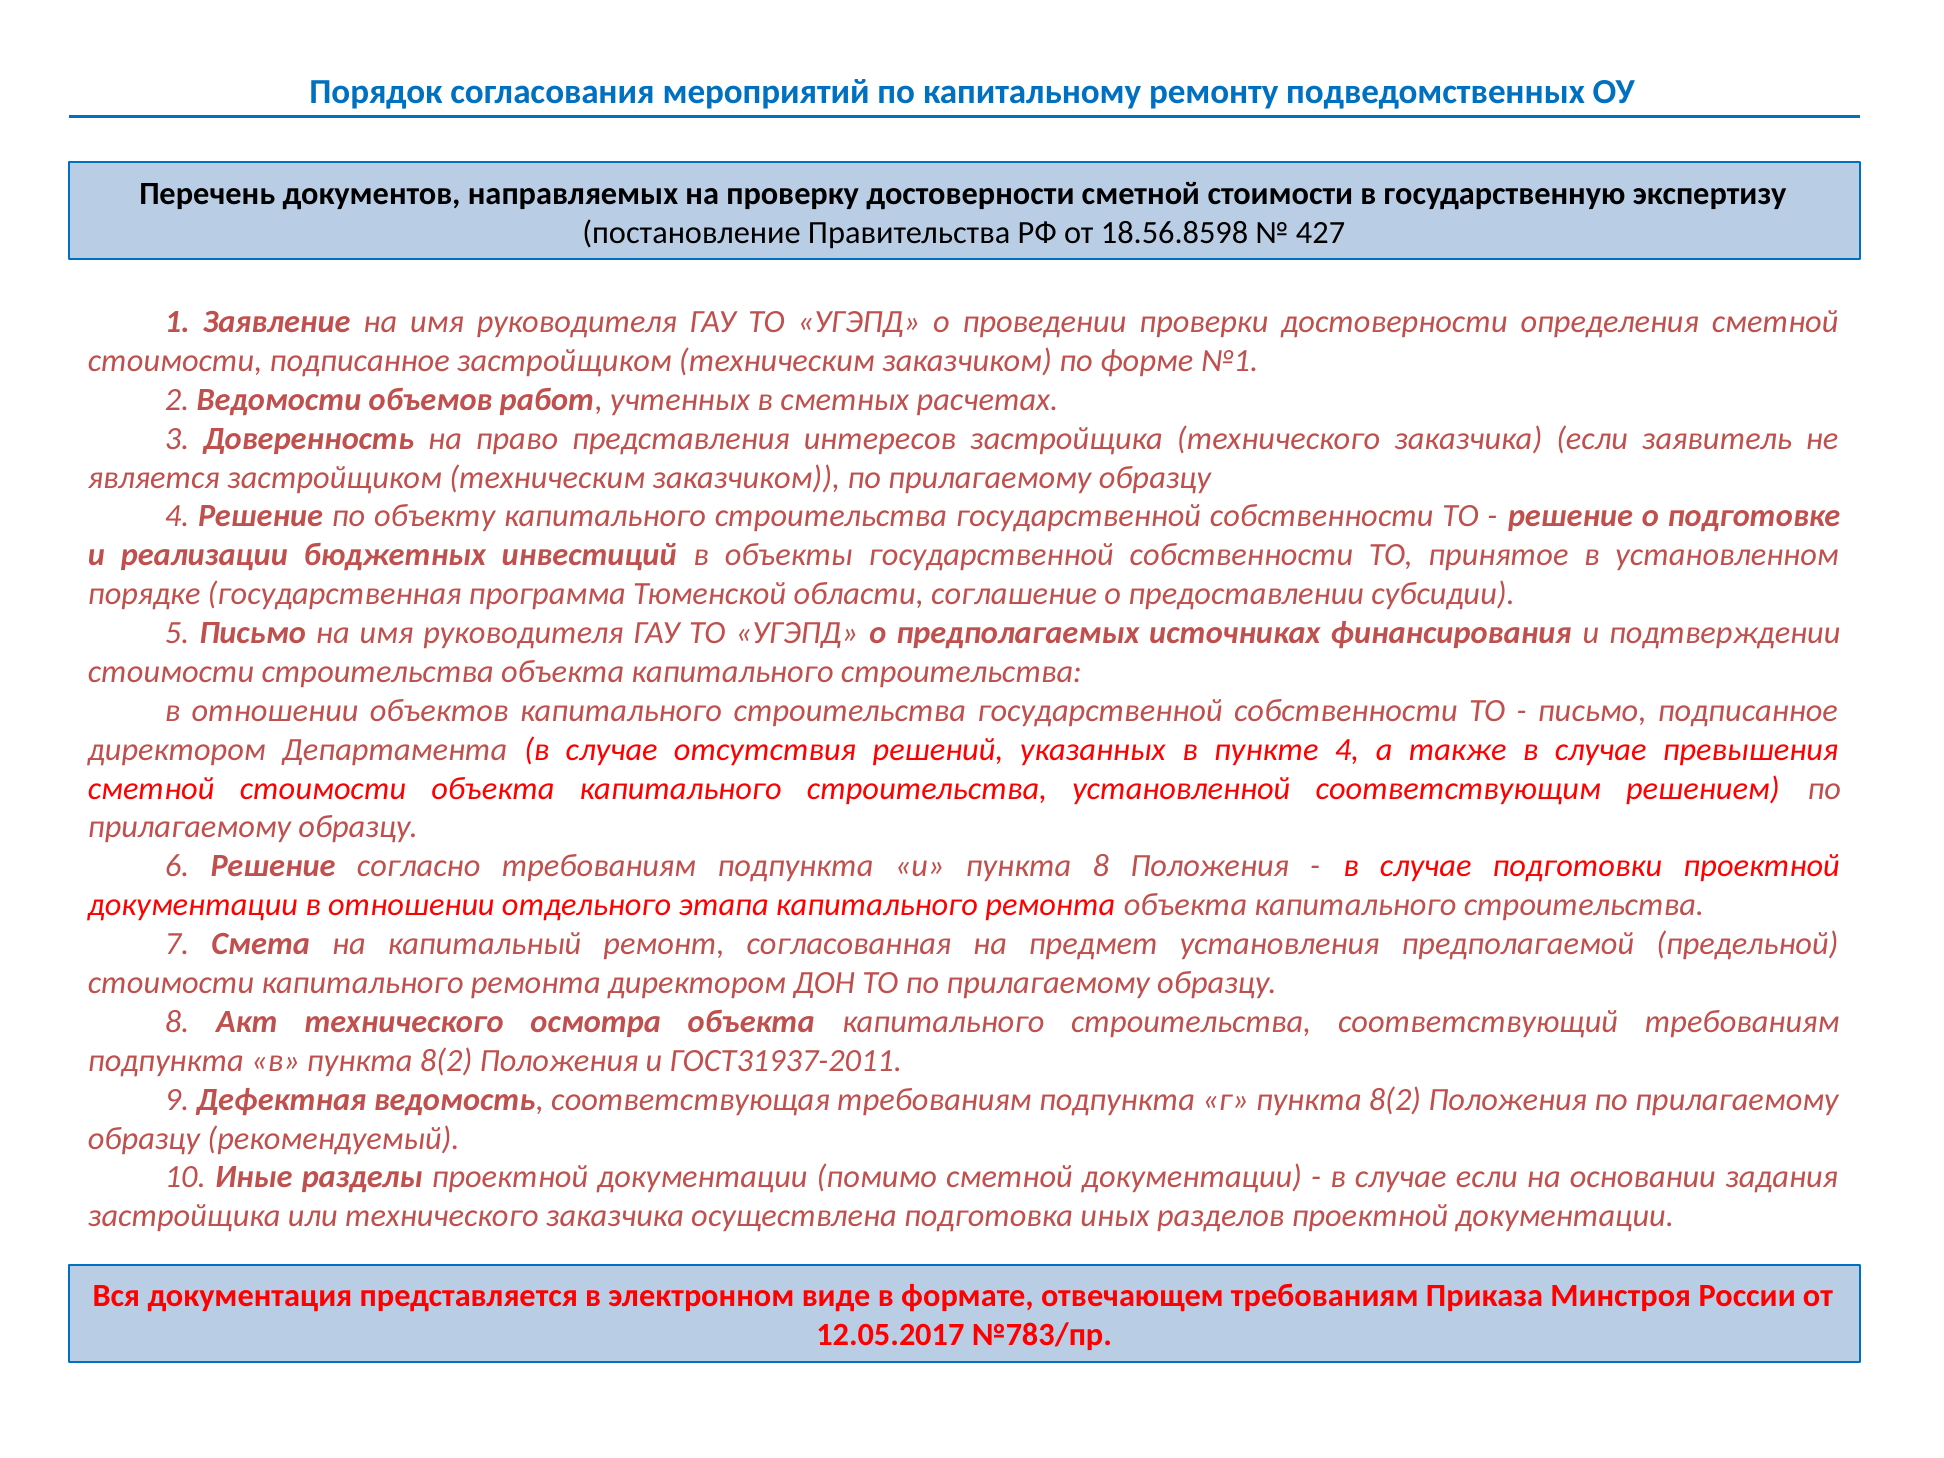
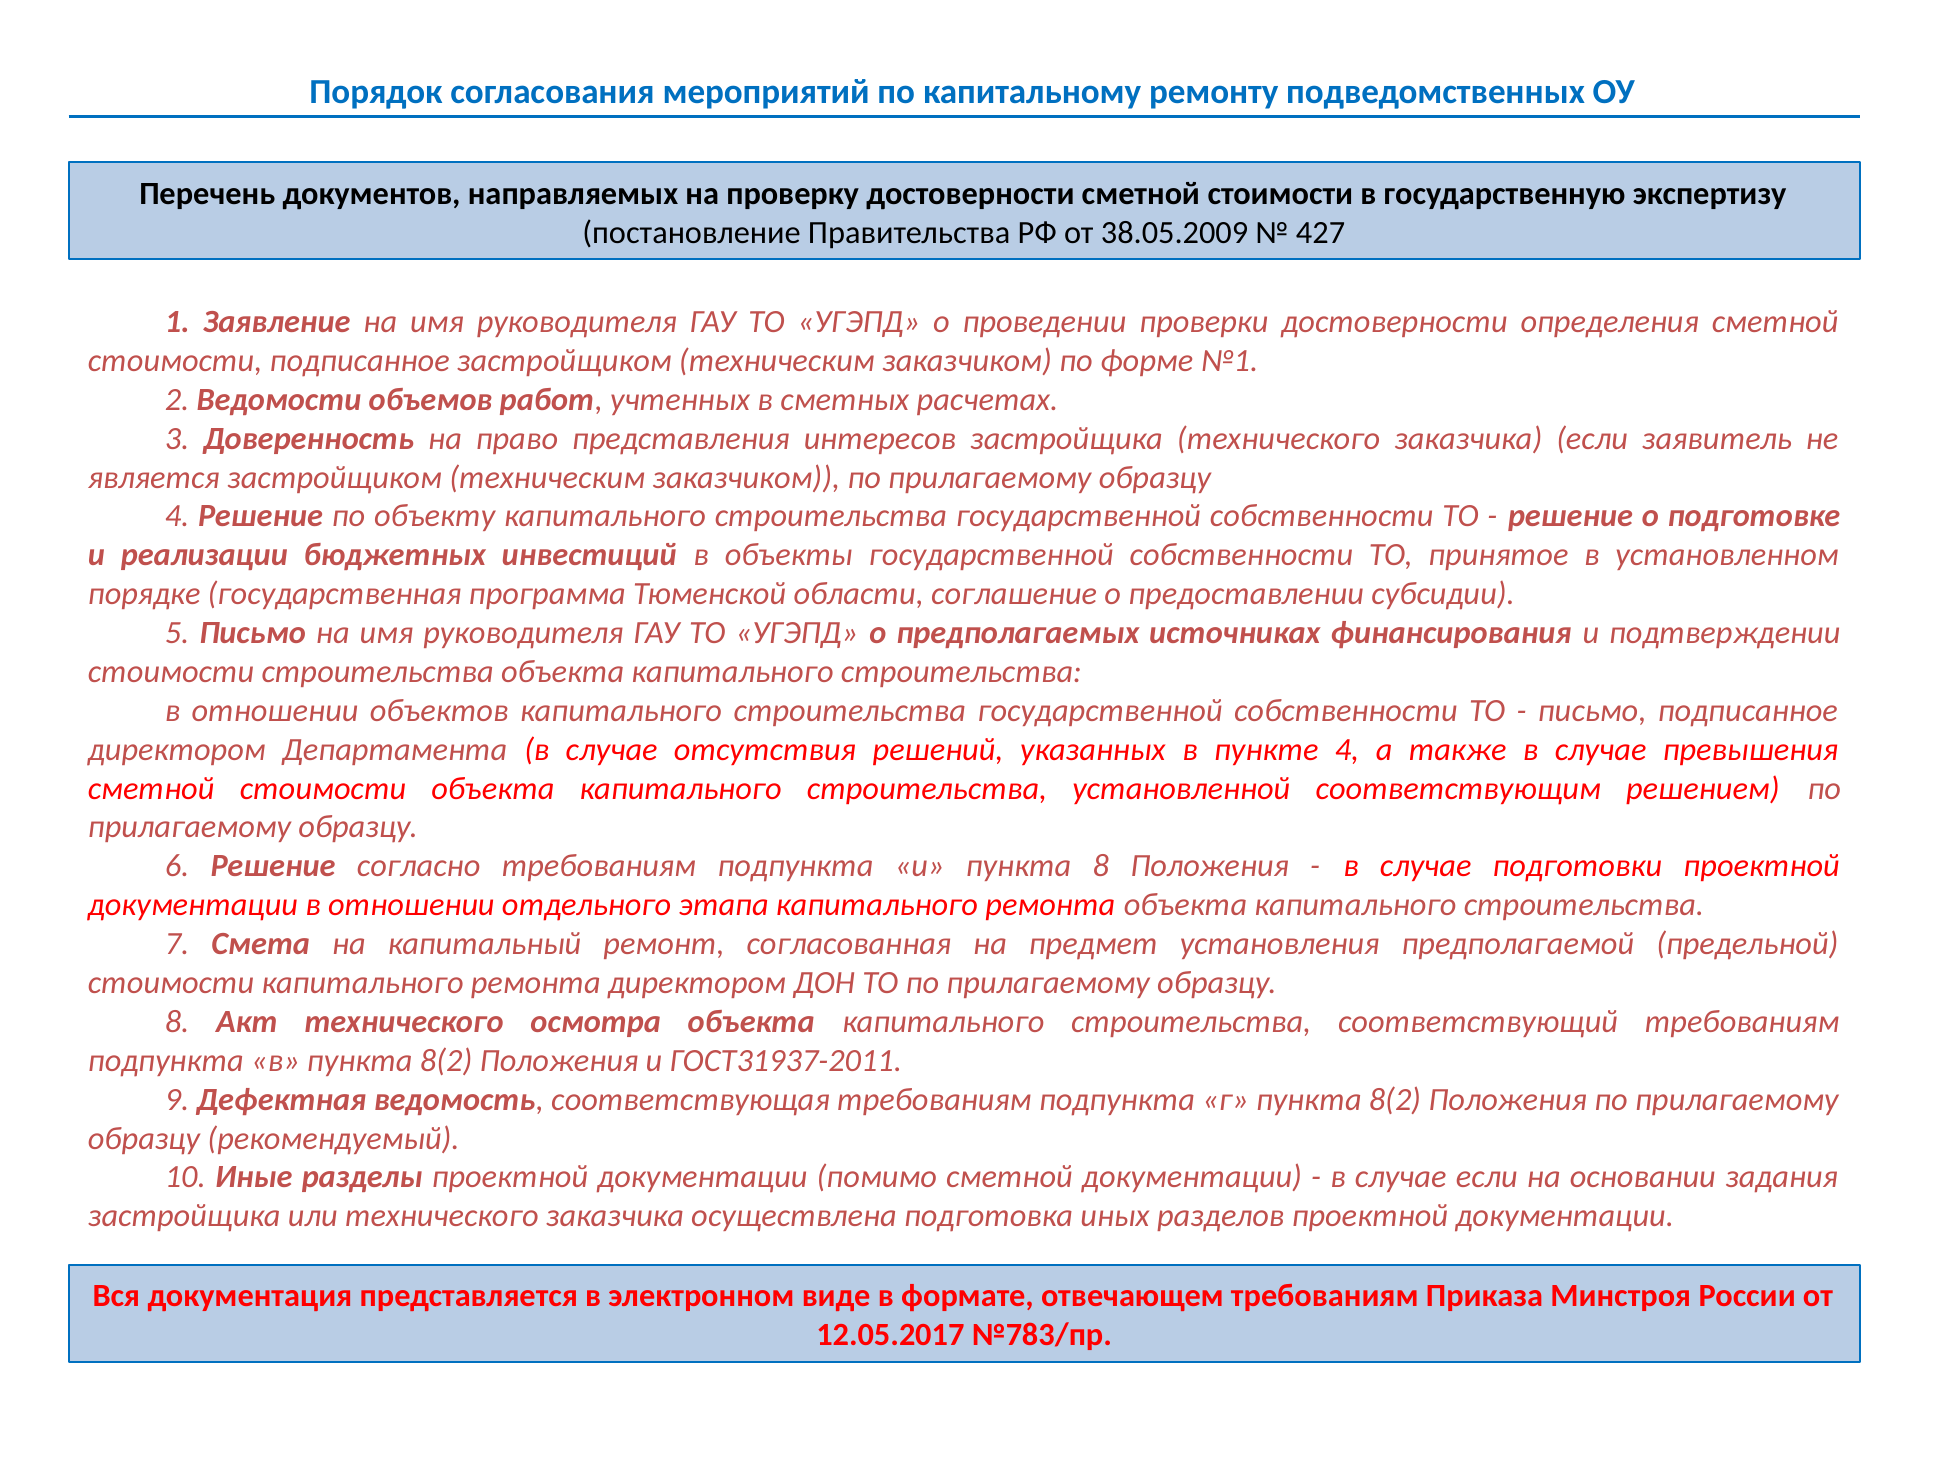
18.56.8598: 18.56.8598 -> 38.05.2009 (1175, 233)
